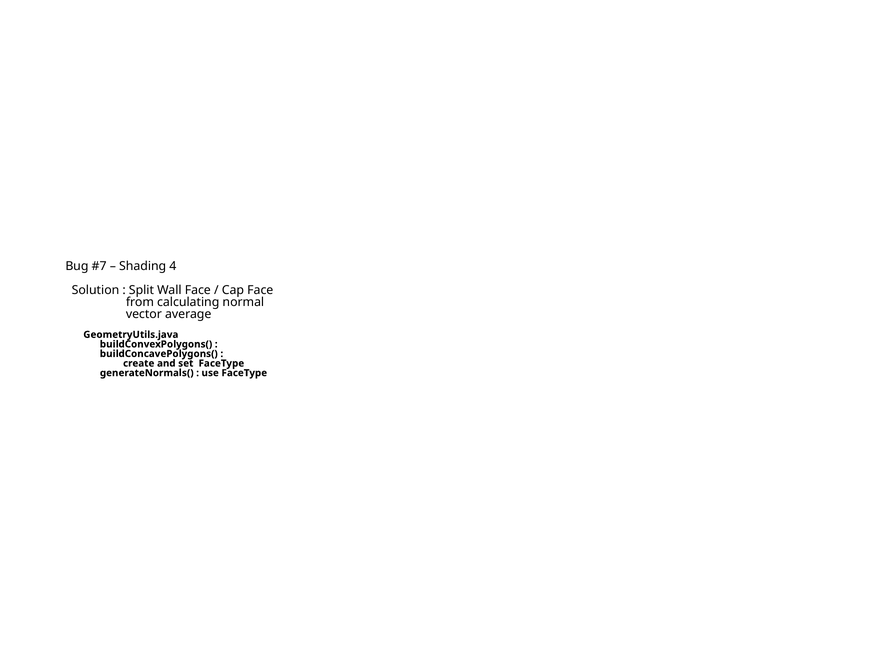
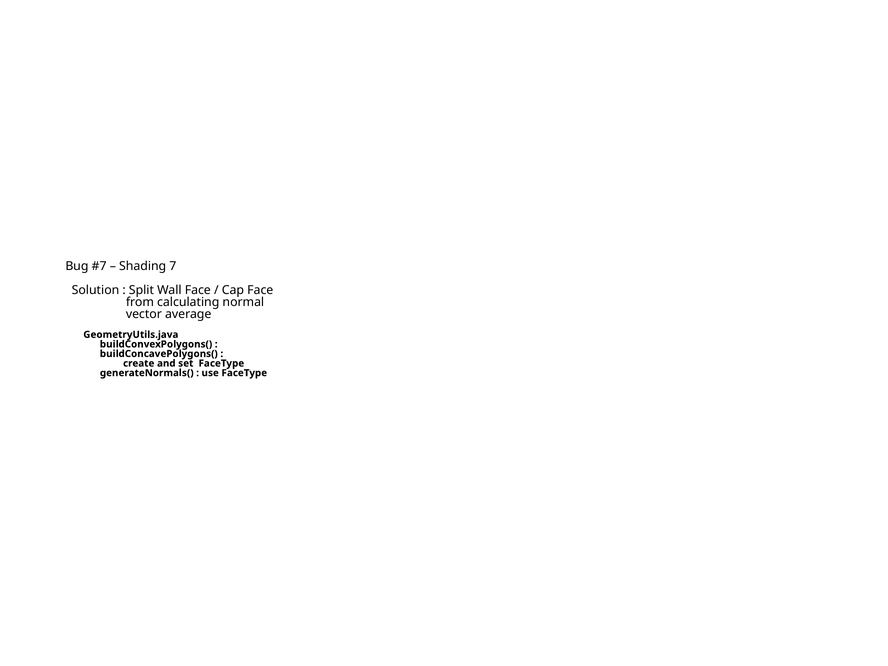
4: 4 -> 7 (173, 266)
